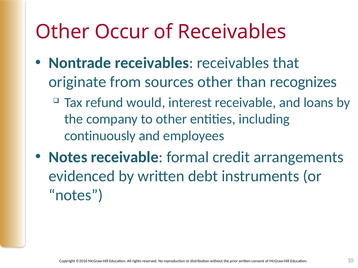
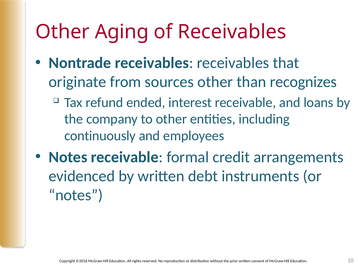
Occur: Occur -> Aging (122, 32)
would: would -> ended (146, 103)
